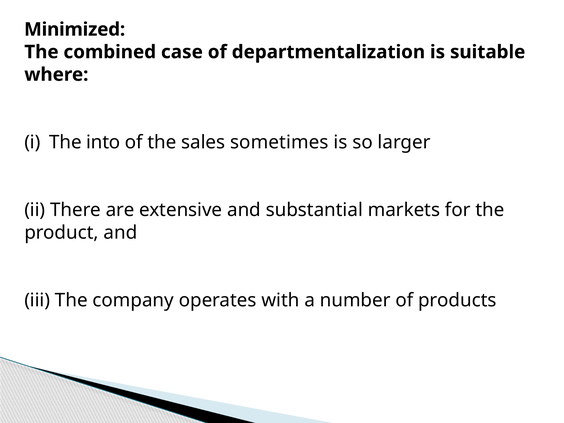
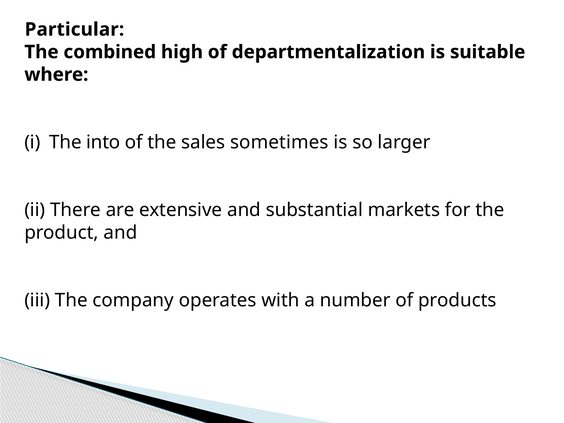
Minimized: Minimized -> Particular (74, 29)
case: case -> high (182, 52)
